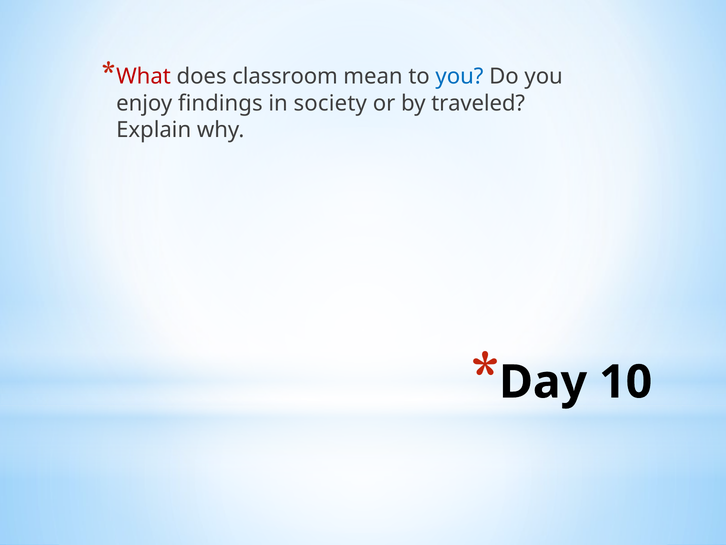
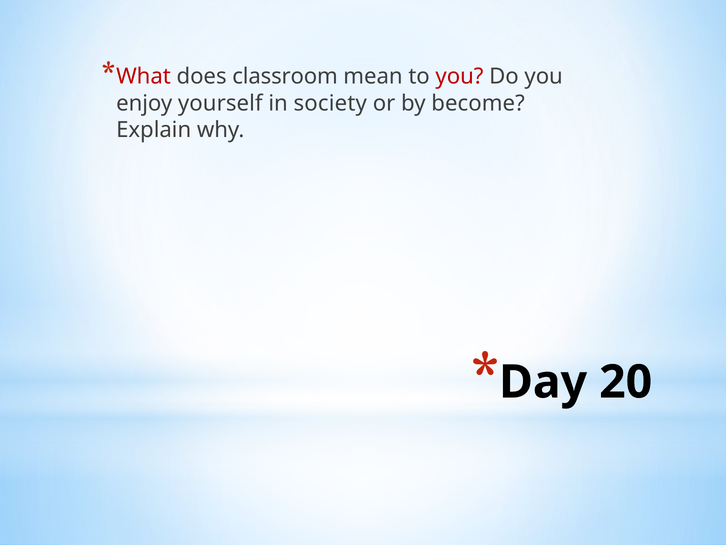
you colour: blue -> red (459, 77)
findings: findings -> yourself (220, 103)
traveled: traveled -> become (478, 103)
10: 10 -> 20 (626, 382)
